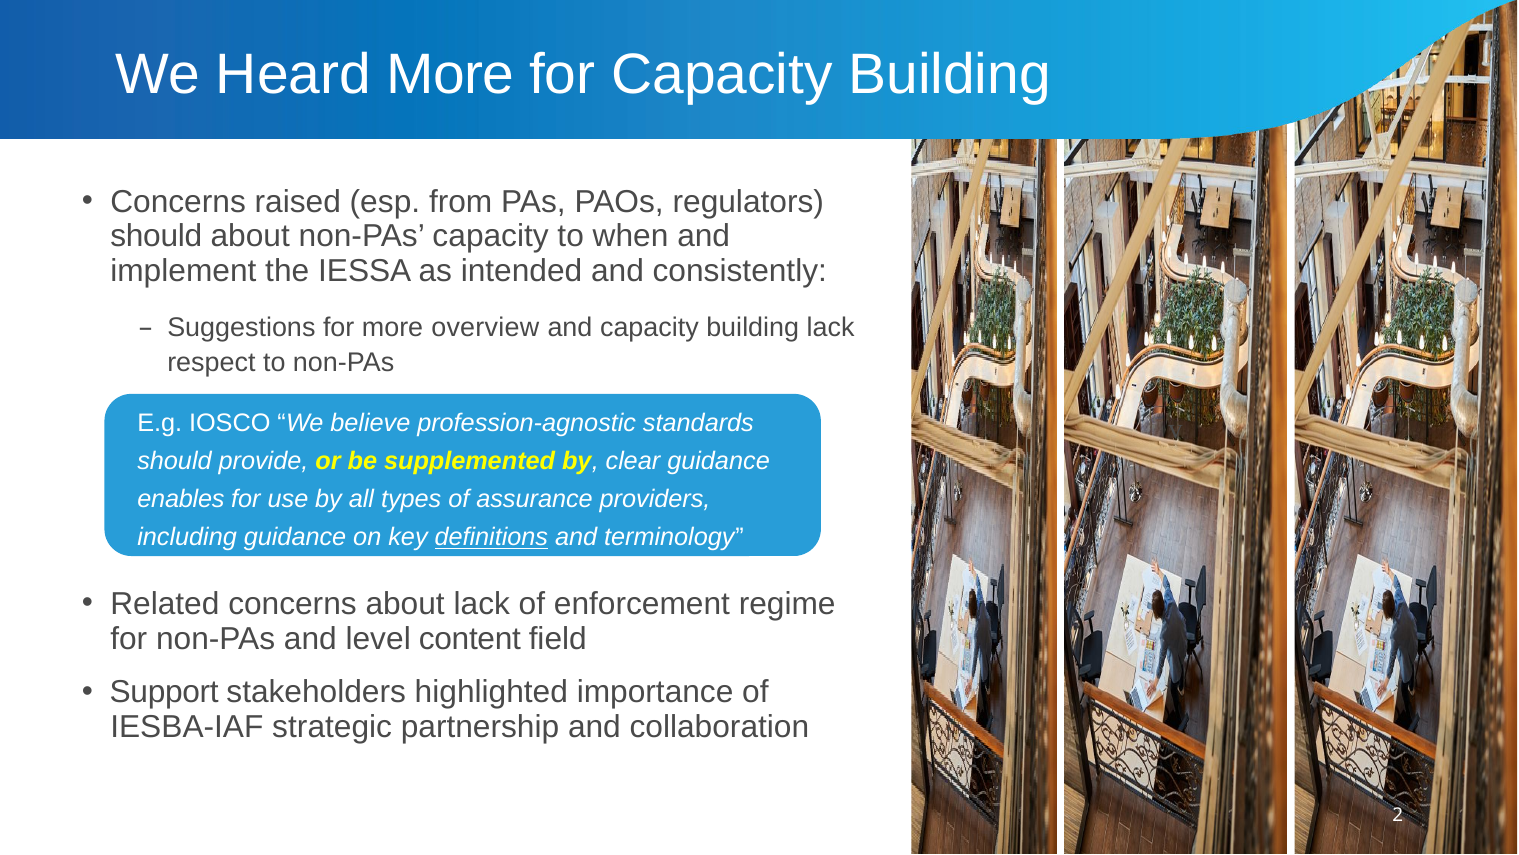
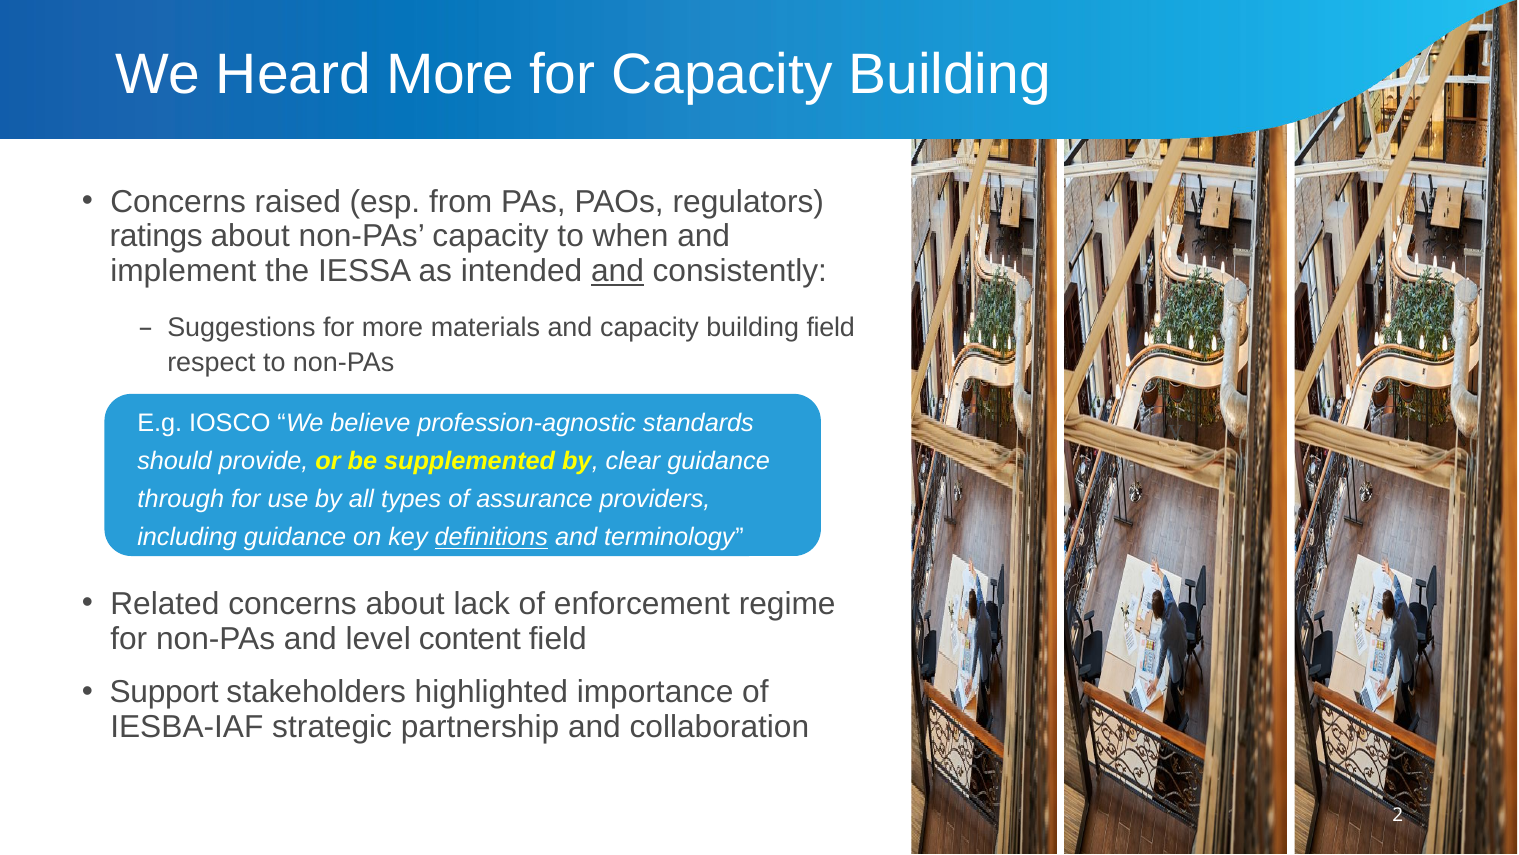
should: should -> ratings (156, 236)
and underline: none -> present (617, 271)
overview: overview -> materials (485, 327)
building lack: lack -> field (831, 327)
enables: enables -> through (181, 499)
